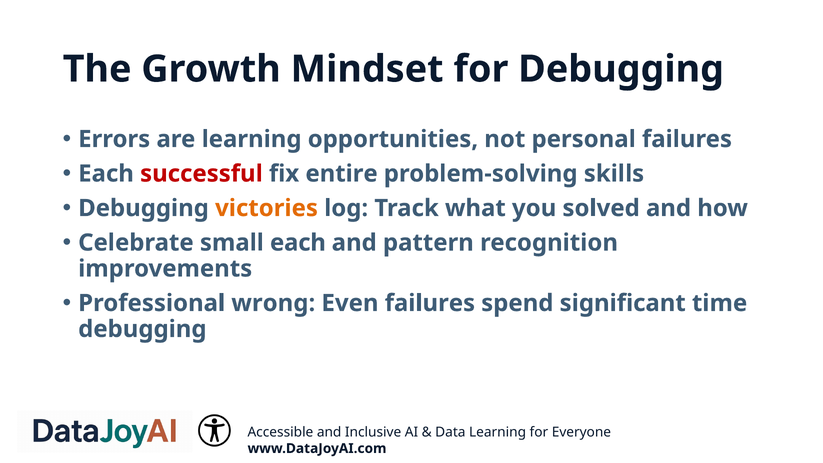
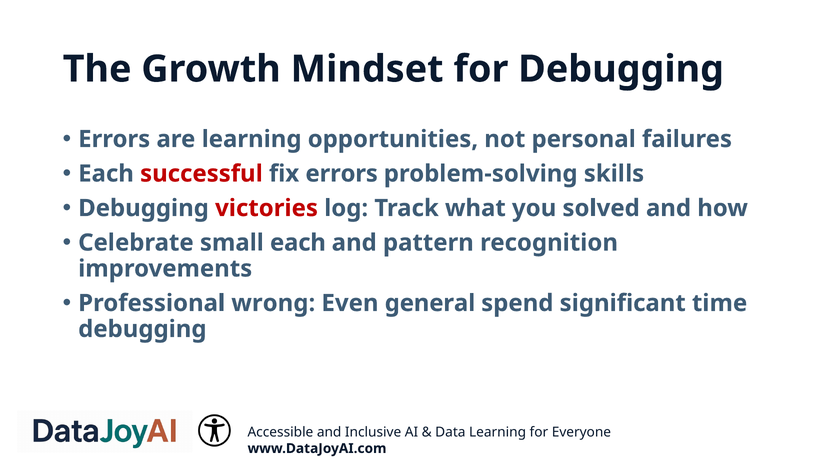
fix entire: entire -> errors (342, 174)
victories colour: orange -> red (267, 208)
Even failures: failures -> general (430, 303)
